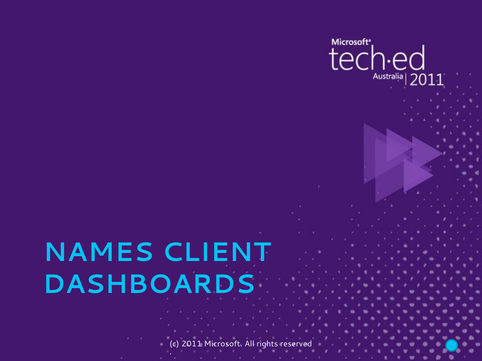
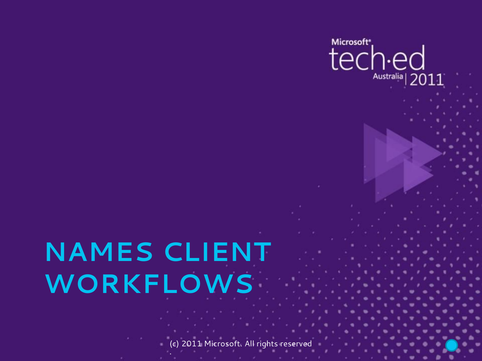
DASHBOARDS: DASHBOARDS -> WORKFLOWS (149, 285)
